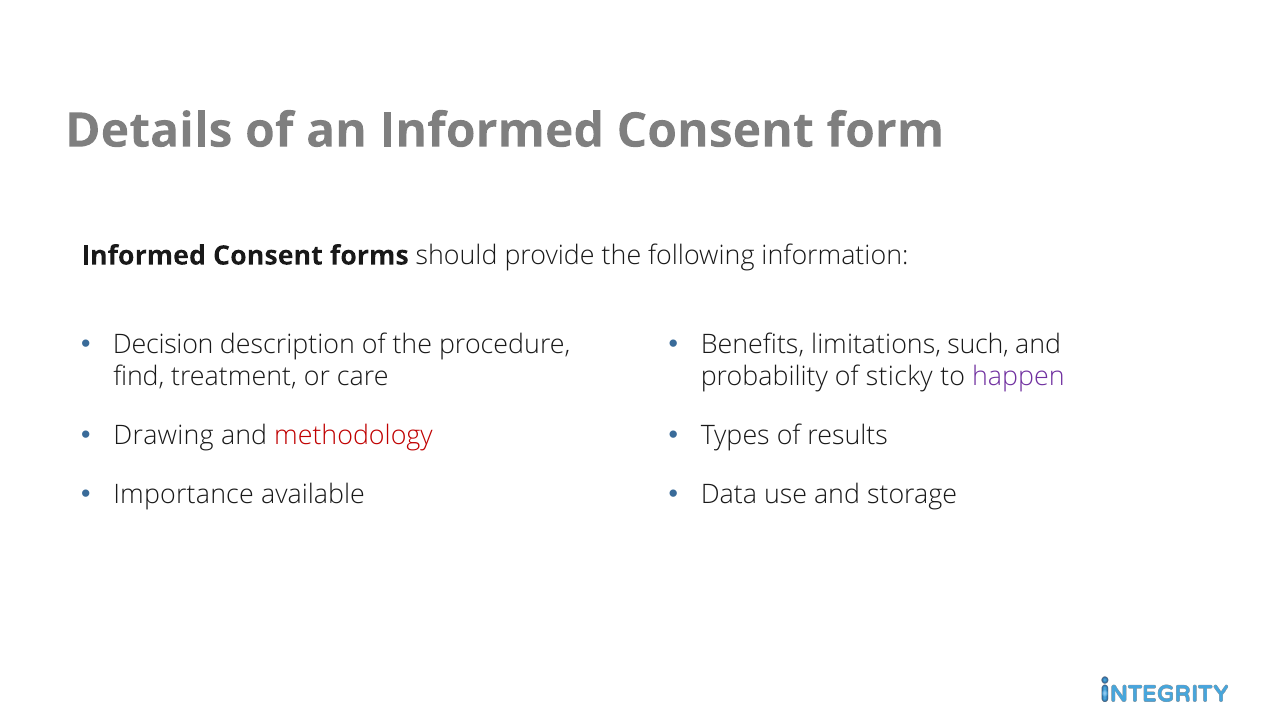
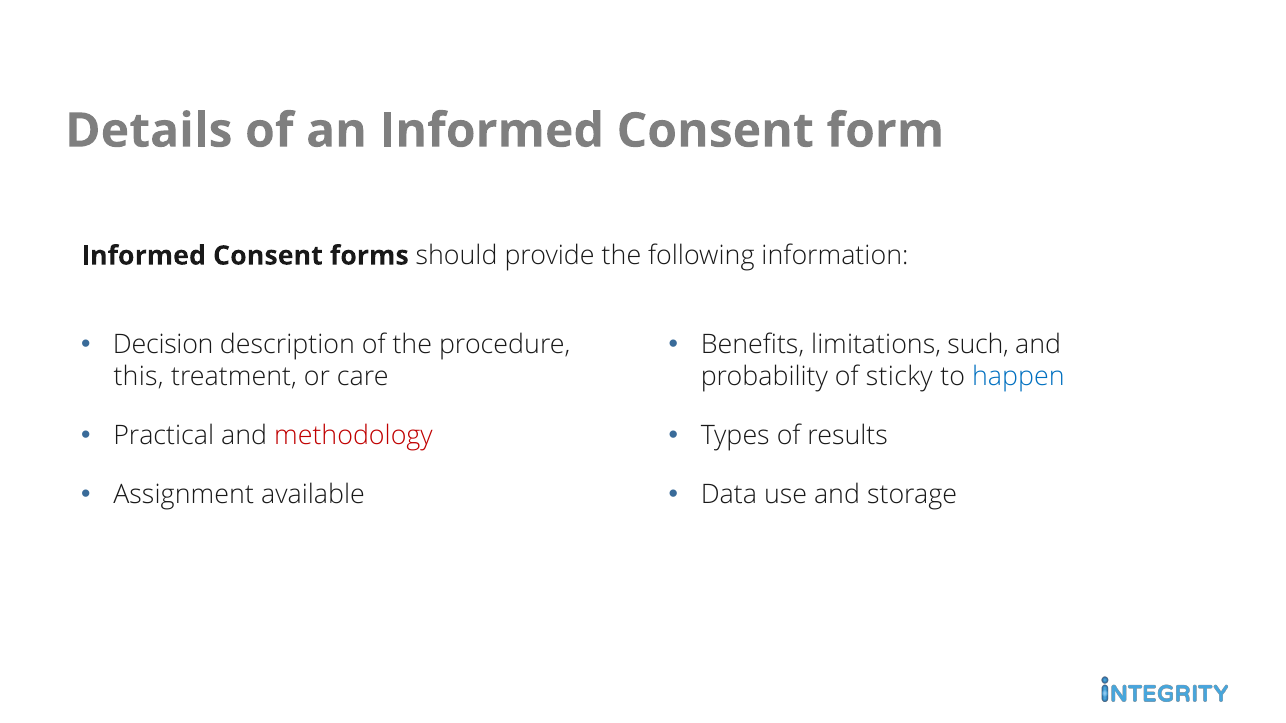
find: find -> this (139, 377)
happen colour: purple -> blue (1018, 377)
Drawing: Drawing -> Practical (164, 436)
Importance: Importance -> Assignment (184, 495)
